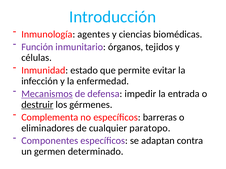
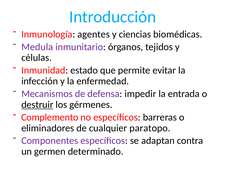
Función: Función -> Medula (37, 47)
Mecanismos underline: present -> none (47, 94)
Complementa: Complementa -> Complemento (50, 118)
